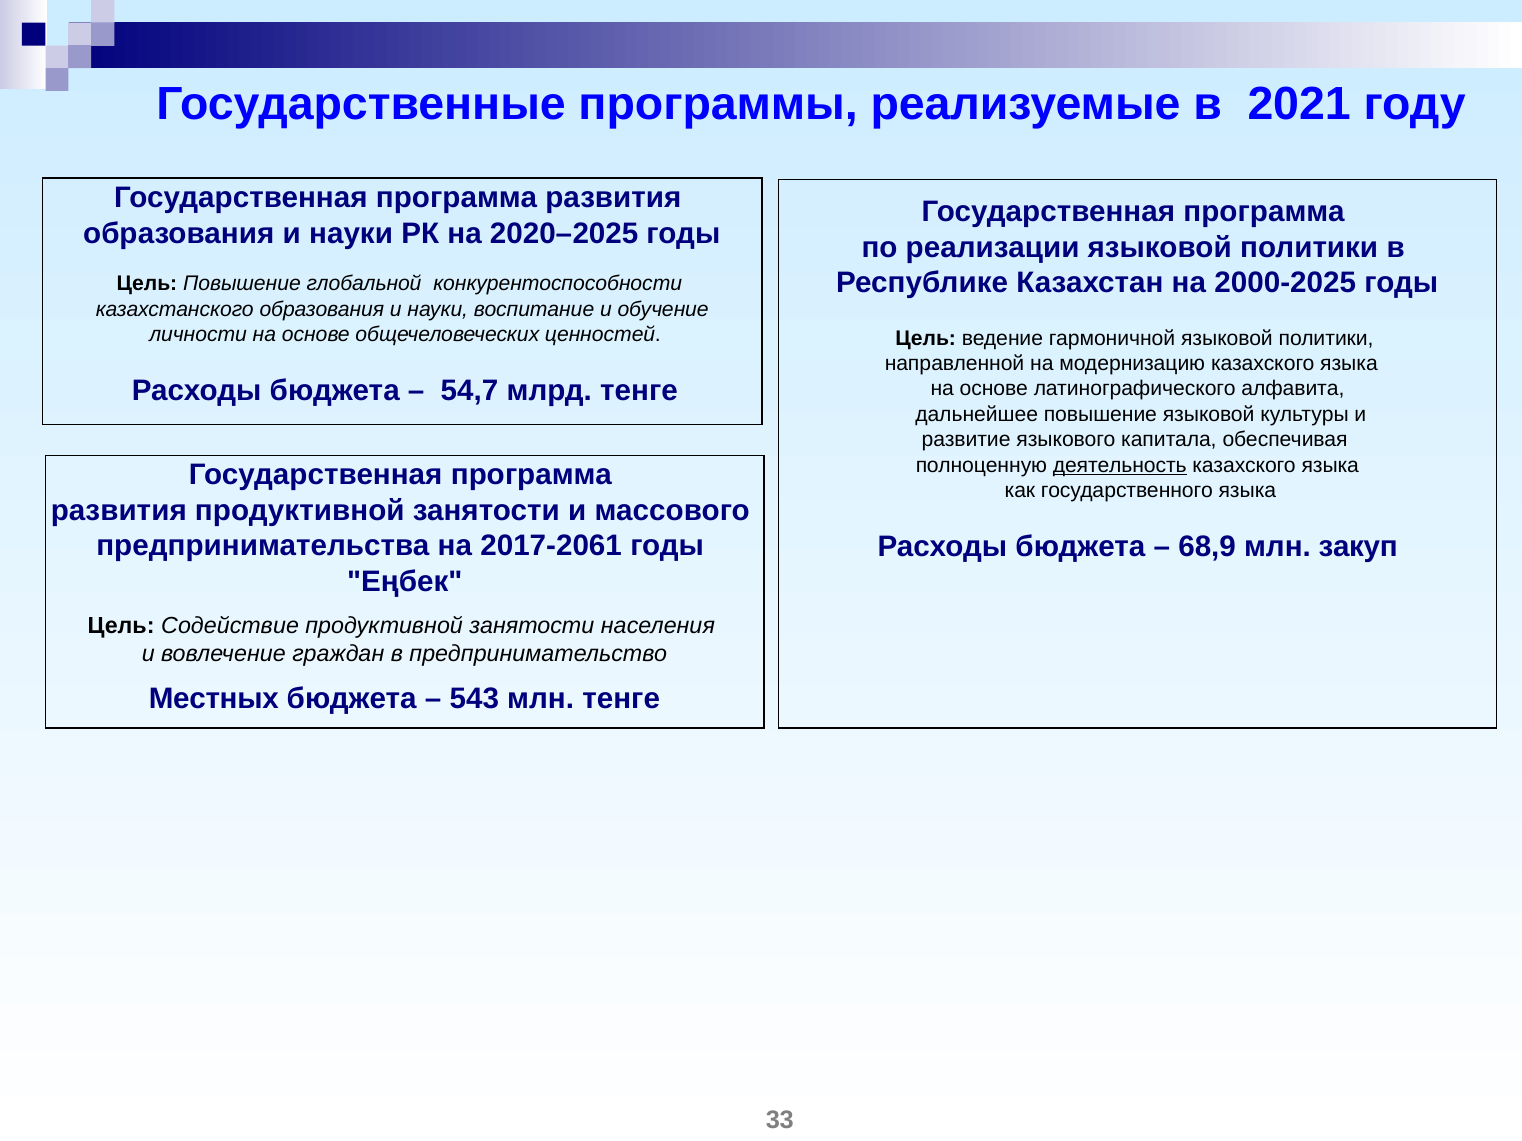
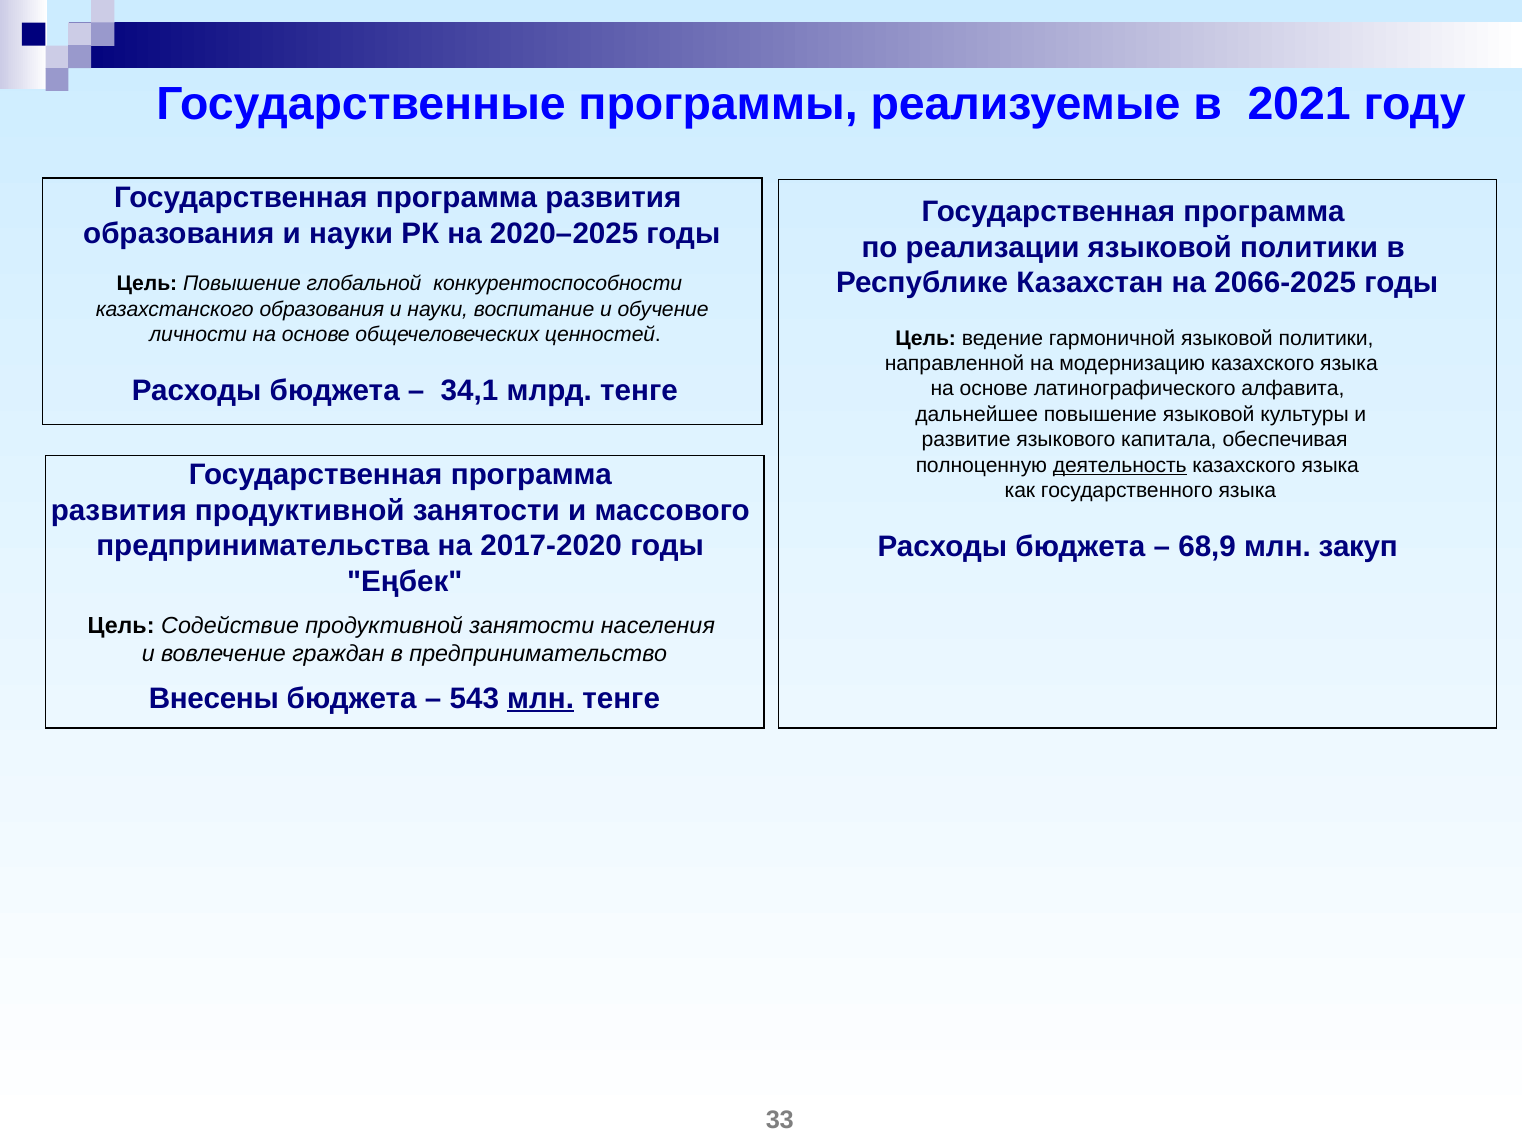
2000-2025: 2000-2025 -> 2066-2025 (1285, 283)
54,7: 54,7 -> 34,1 (470, 391)
2017-2061: 2017-2061 -> 2017-2020 (551, 546)
Местных: Местных -> Внесены (214, 699)
млн underline: none -> present (541, 699)
